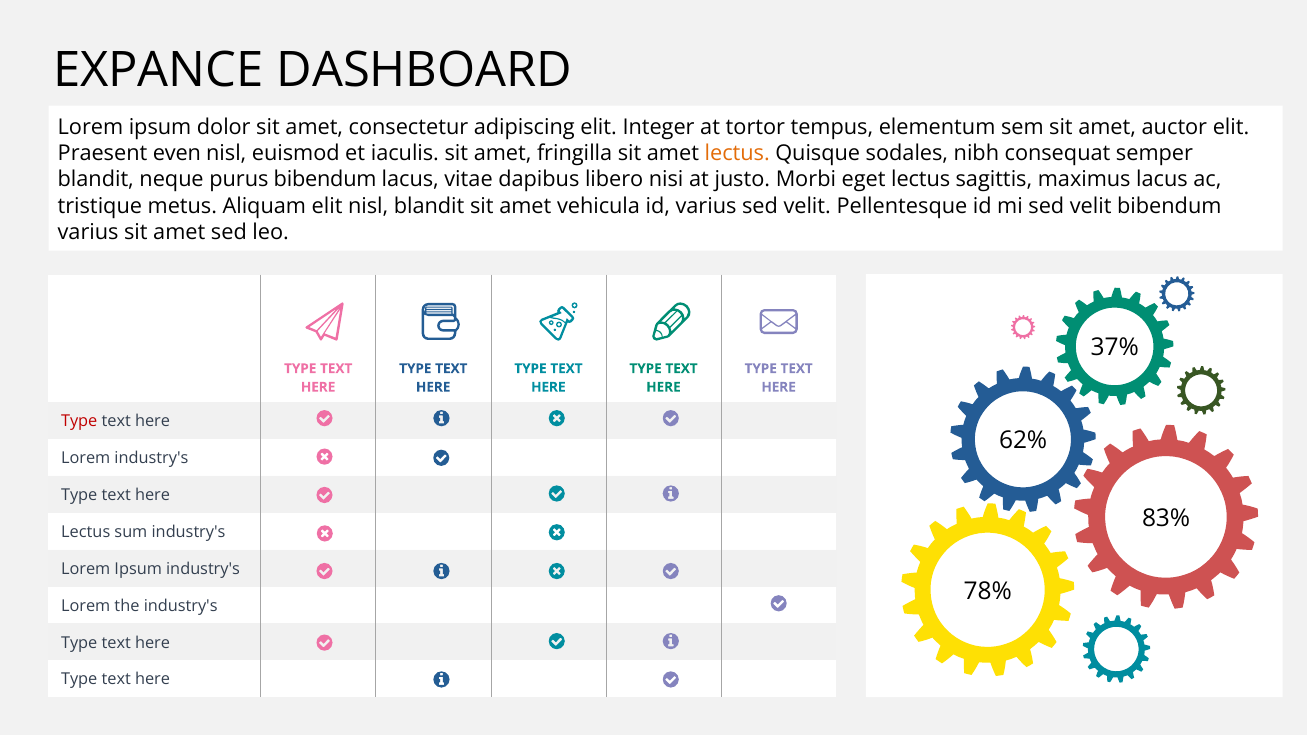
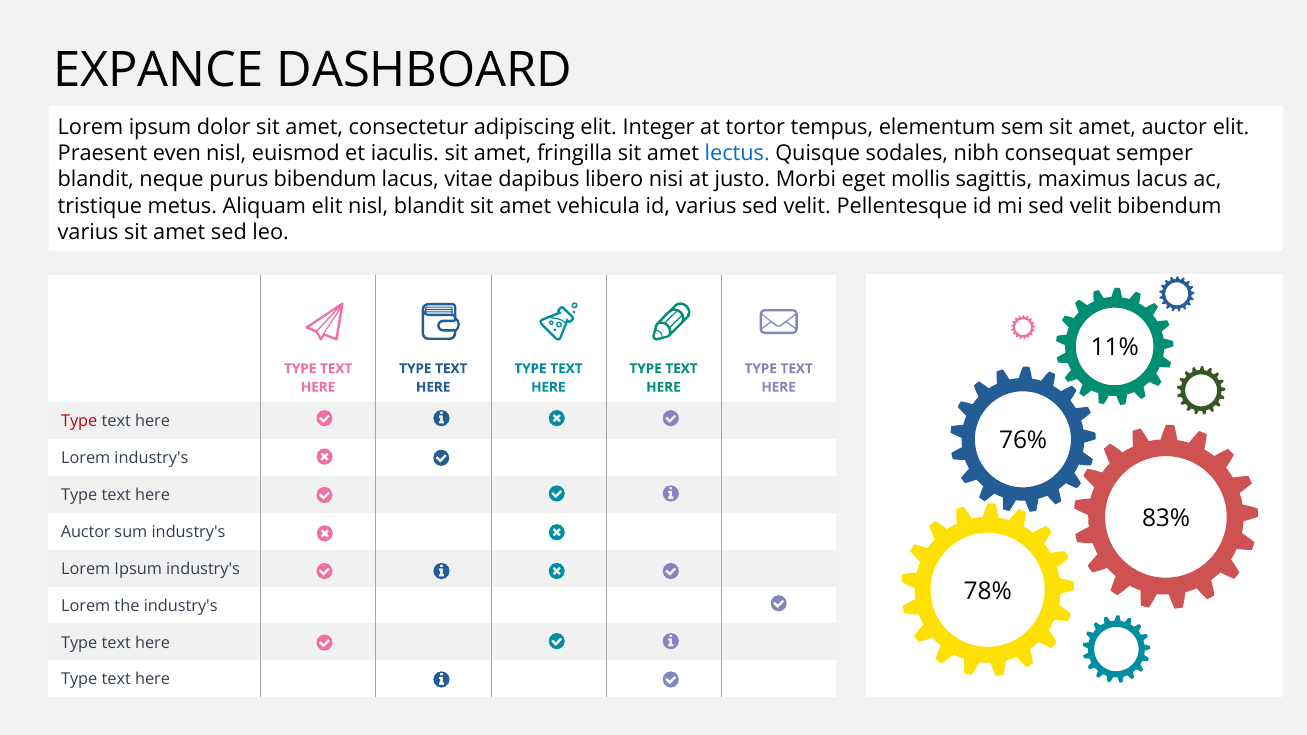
lectus colour: orange -> blue (737, 154)
eget lectus: lectus -> mollis (921, 180)
37%: 37% -> 11% (1115, 348)
62%: 62% -> 76% (1023, 441)
Lectus: Lectus -> Auctor (86, 532)
